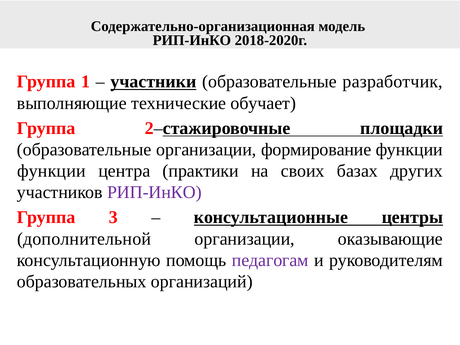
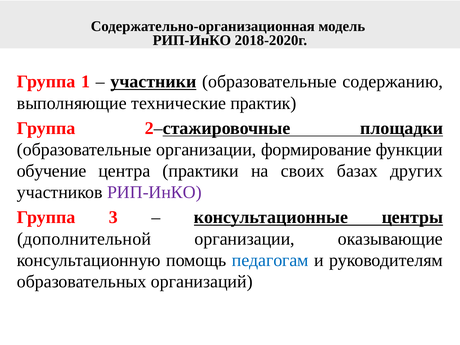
разработчик: разработчик -> содержанию (393, 82)
обучает: обучает -> практик (263, 103)
функции: функции -> обучение (52, 171)
педагогам colour: purple -> blue (270, 260)
